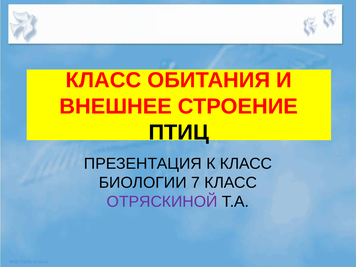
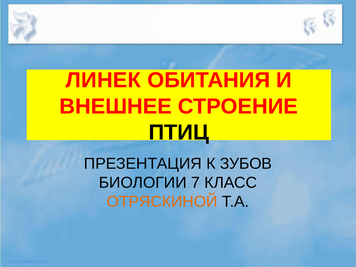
КЛАСС: КЛАСС -> ЛИНЕК (103, 80)
К КЛАСС: КЛАСС -> ЗУБОВ (246, 164)
ОТРЯСКИНОЙ colour: purple -> orange (162, 202)
